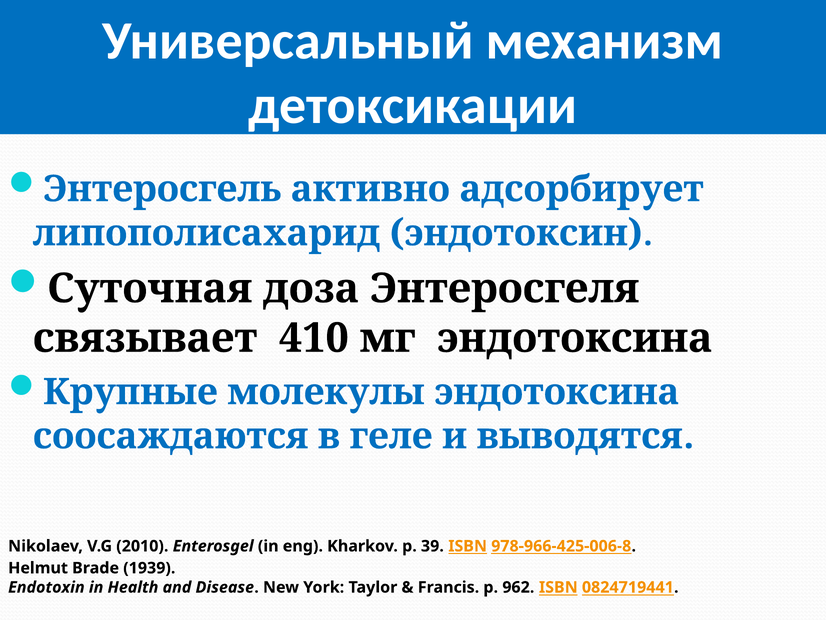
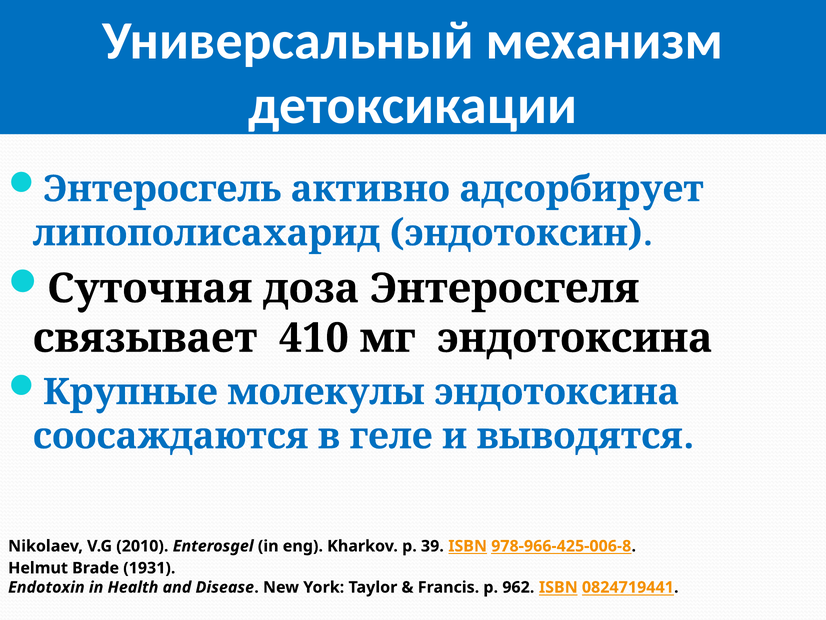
1939: 1939 -> 1931 (149, 568)
